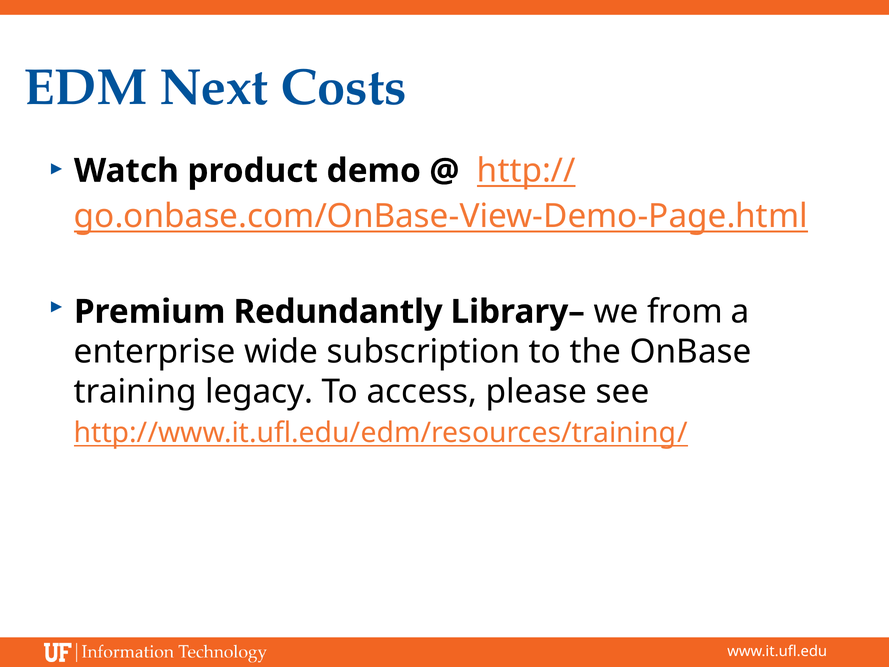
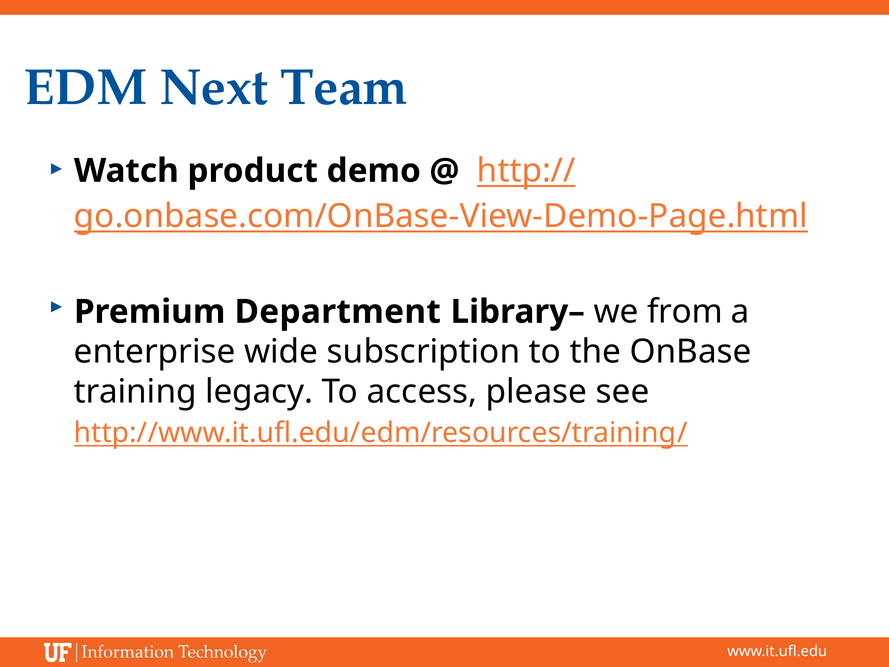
Costs: Costs -> Team (344, 87)
Redundantly: Redundantly -> Department (338, 312)
